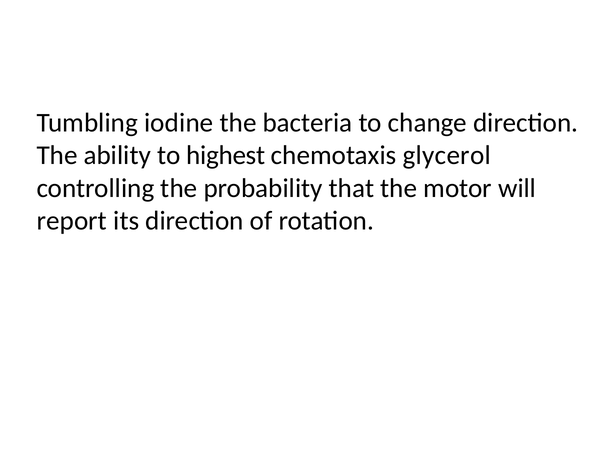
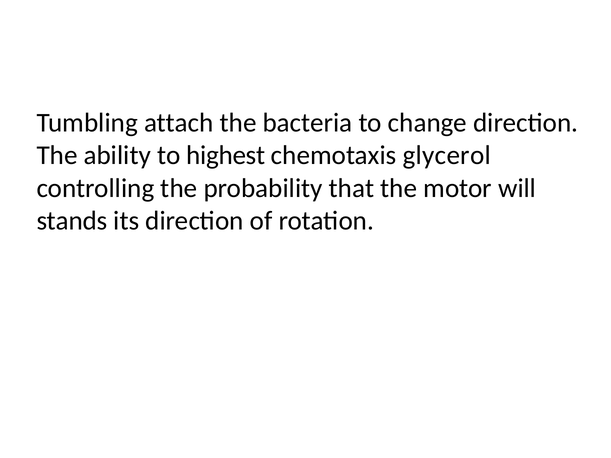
iodine: iodine -> attach (179, 123)
report: report -> stands (72, 221)
